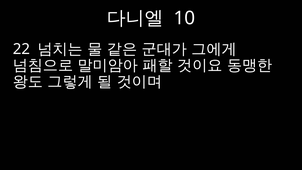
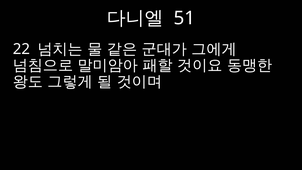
10: 10 -> 51 (184, 18)
